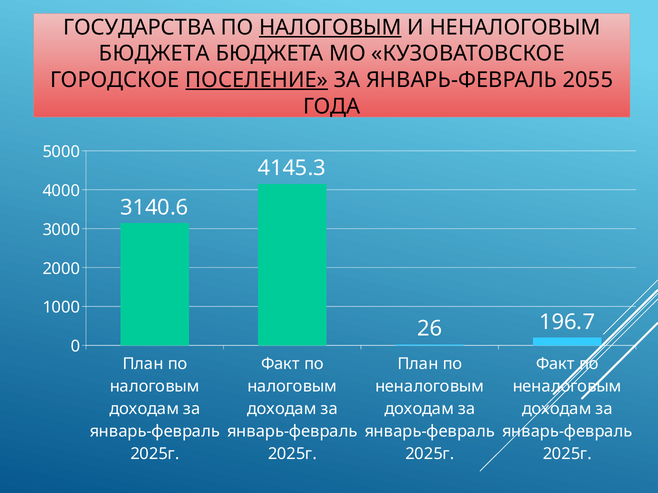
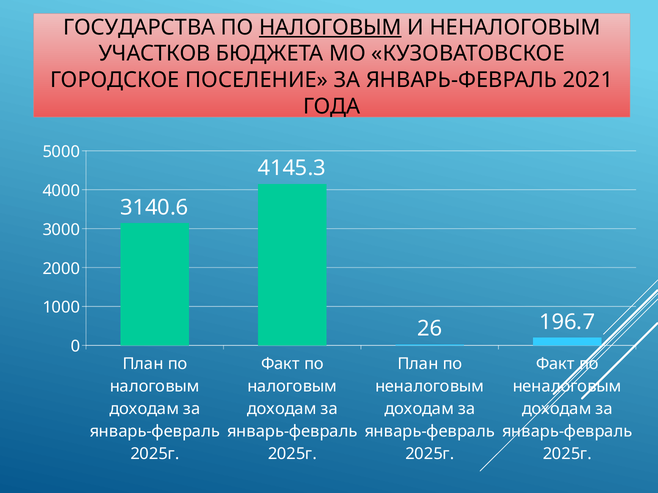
БЮДЖЕТА: БЮДЖЕТА -> УЧАСТКОВ (155, 54)
ПОСЕЛЕНИЕ underline: present -> none (257, 80)
2055: 2055 -> 2021 (588, 80)
